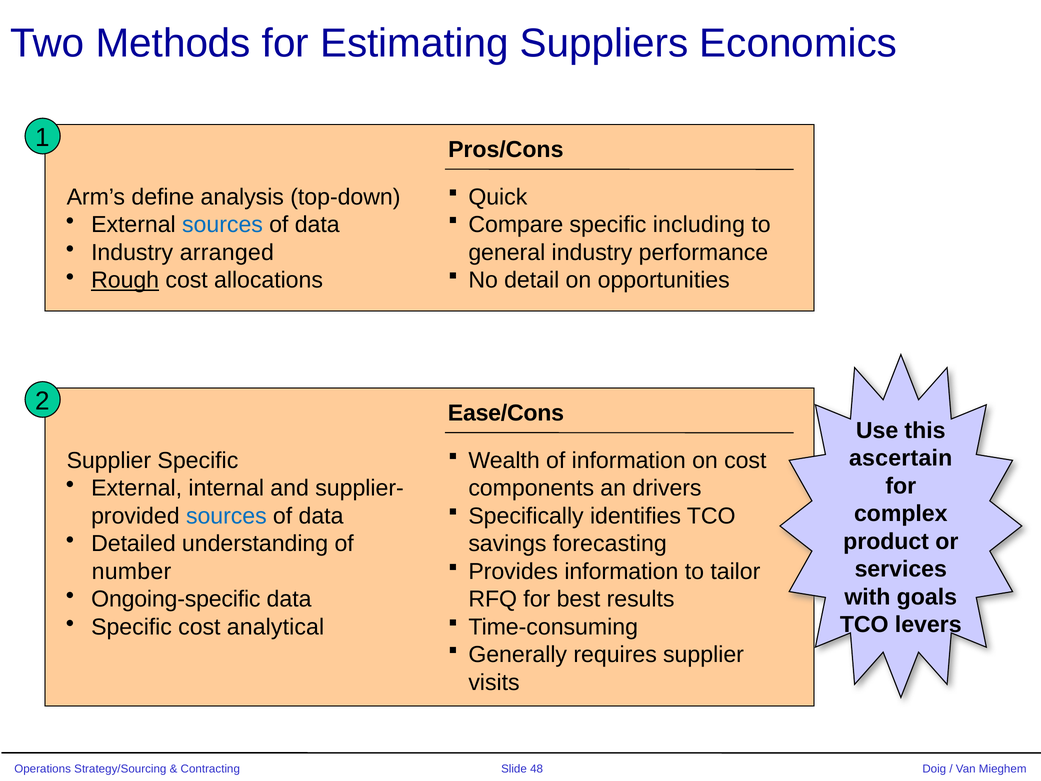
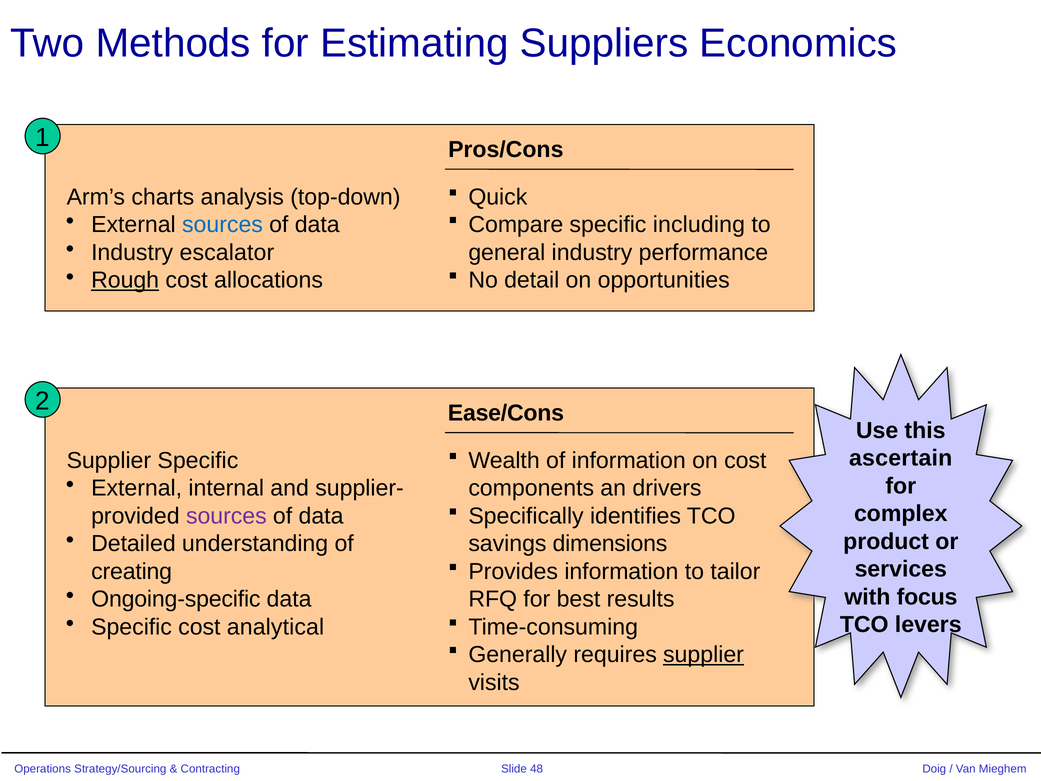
define: define -> charts (163, 197)
arranged: arranged -> escalator (227, 252)
sources colour: blue -> purple (226, 516)
forecasting: forecasting -> dimensions (610, 543)
number: number -> creating (132, 571)
goals: goals -> focus (927, 597)
supplier underline: none -> present (704, 654)
